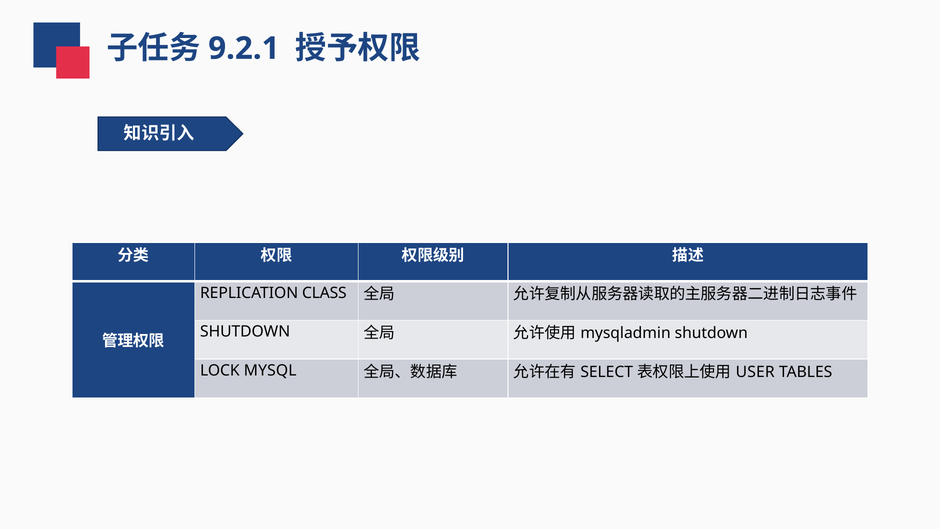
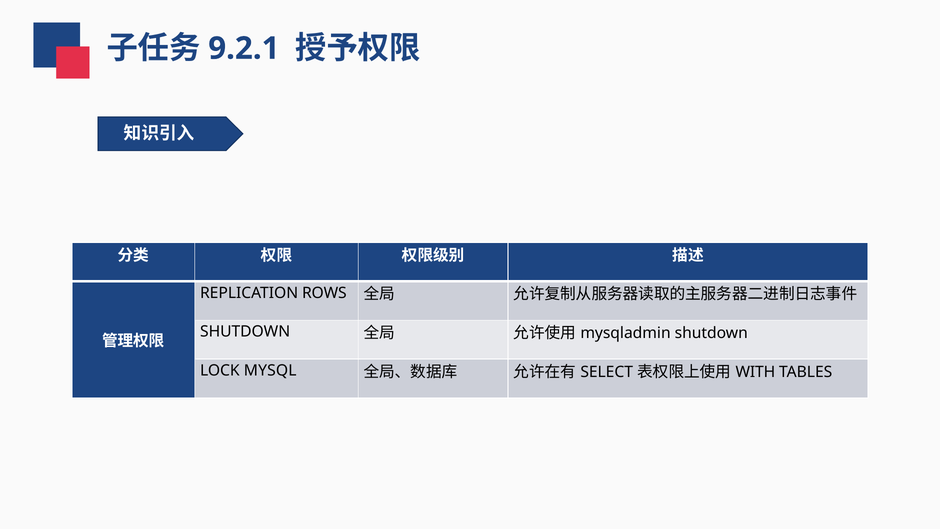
CLASS: CLASS -> ROWS (324, 293)
USER: USER -> WITH (755, 372)
